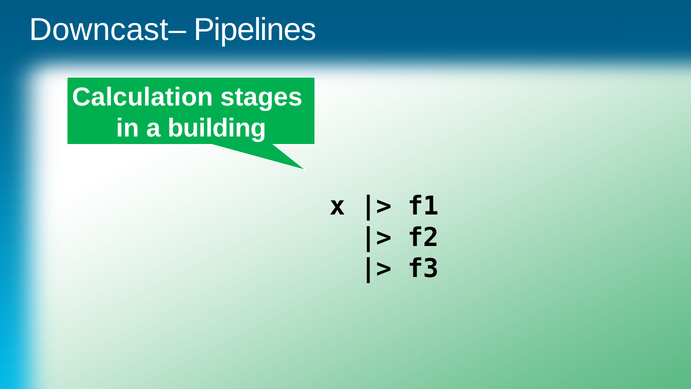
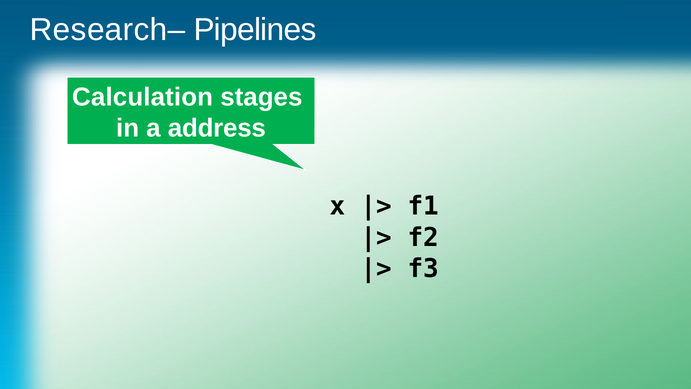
Downcast–: Downcast– -> Research– (108, 30)
building: building -> address (217, 128)
